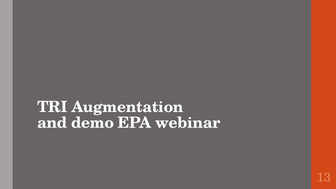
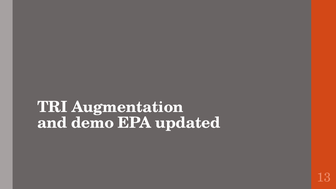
webinar: webinar -> updated (188, 123)
